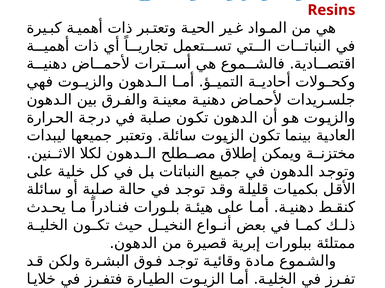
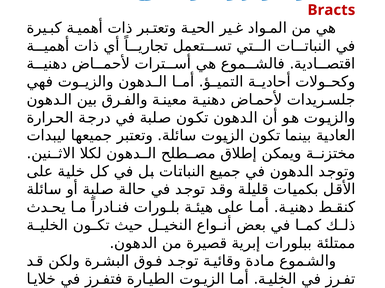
Resins: Resins -> Bracts (331, 10)
